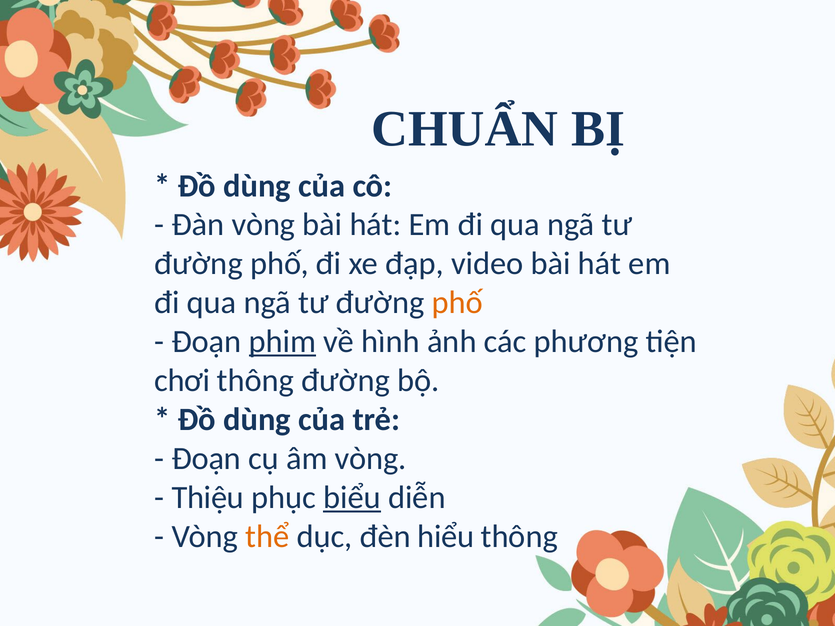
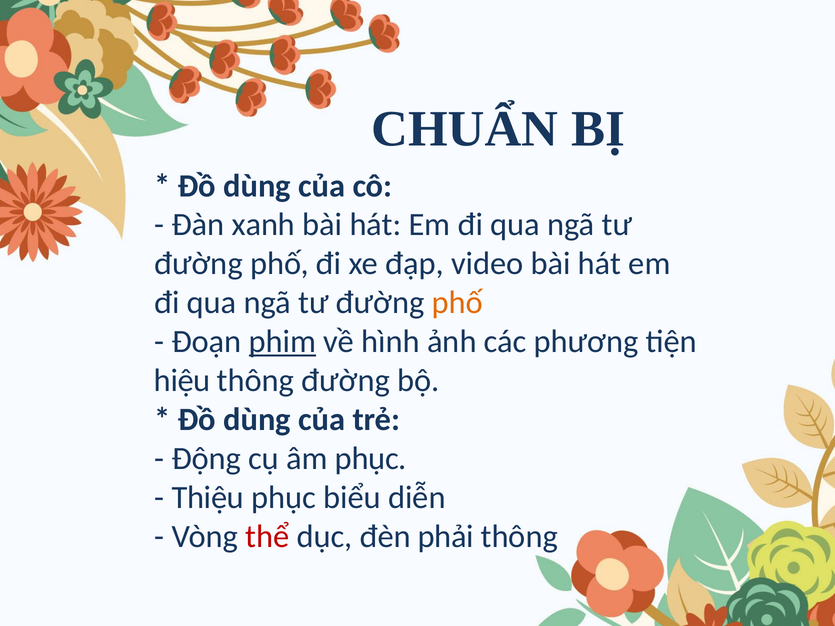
Đàn vòng: vòng -> xanh (263, 225)
chơi: chơi -> hiệu (182, 381)
Đoạn: Đoạn -> Động (206, 459)
âm vòng: vòng -> phục (371, 459)
biểu underline: present -> none (352, 498)
thể colour: orange -> red (267, 537)
hiểu: hiểu -> phải (446, 537)
